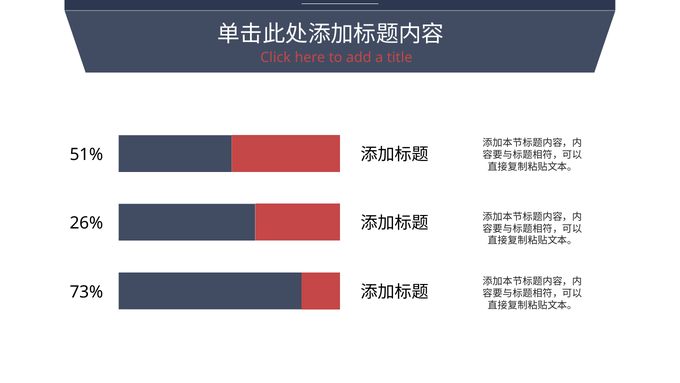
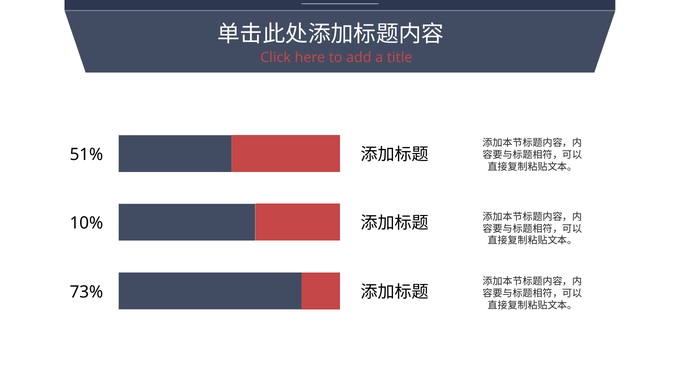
26%: 26% -> 10% (86, 223)
